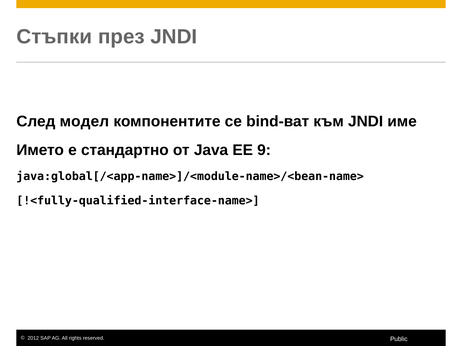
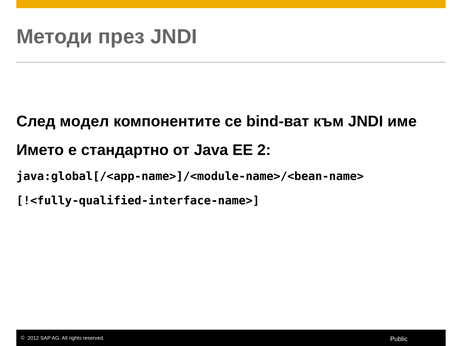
Стъпки: Стъпки -> Методи (54, 37)
9: 9 -> 2 (264, 150)
